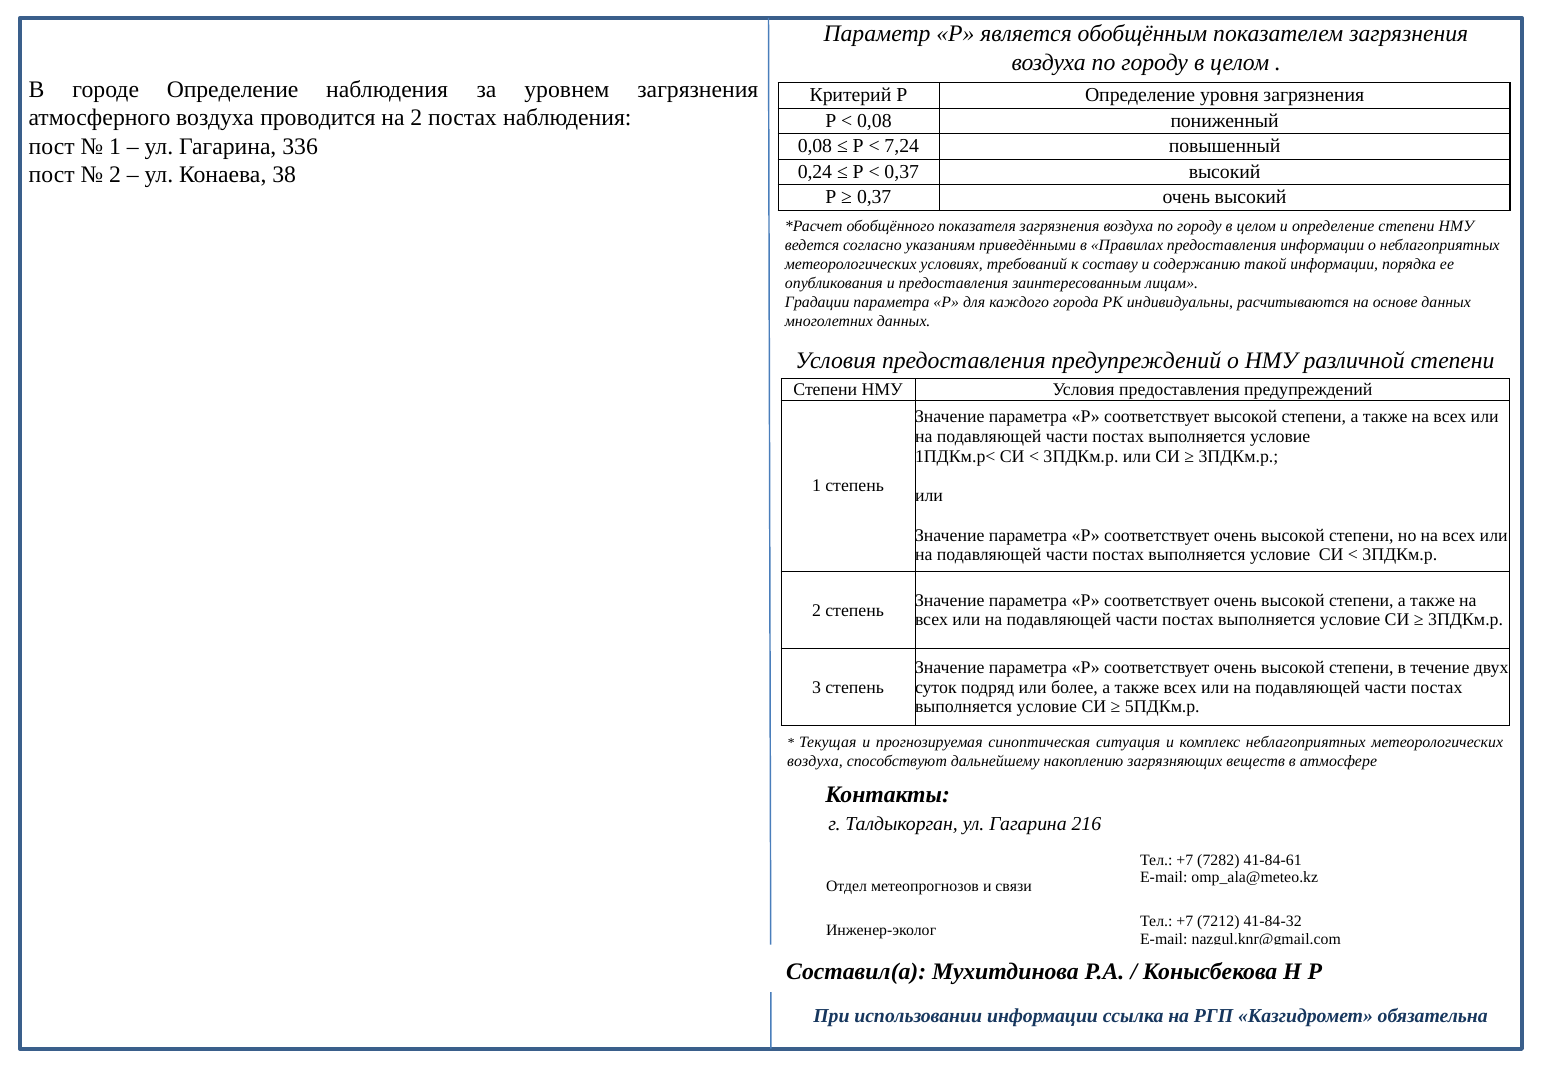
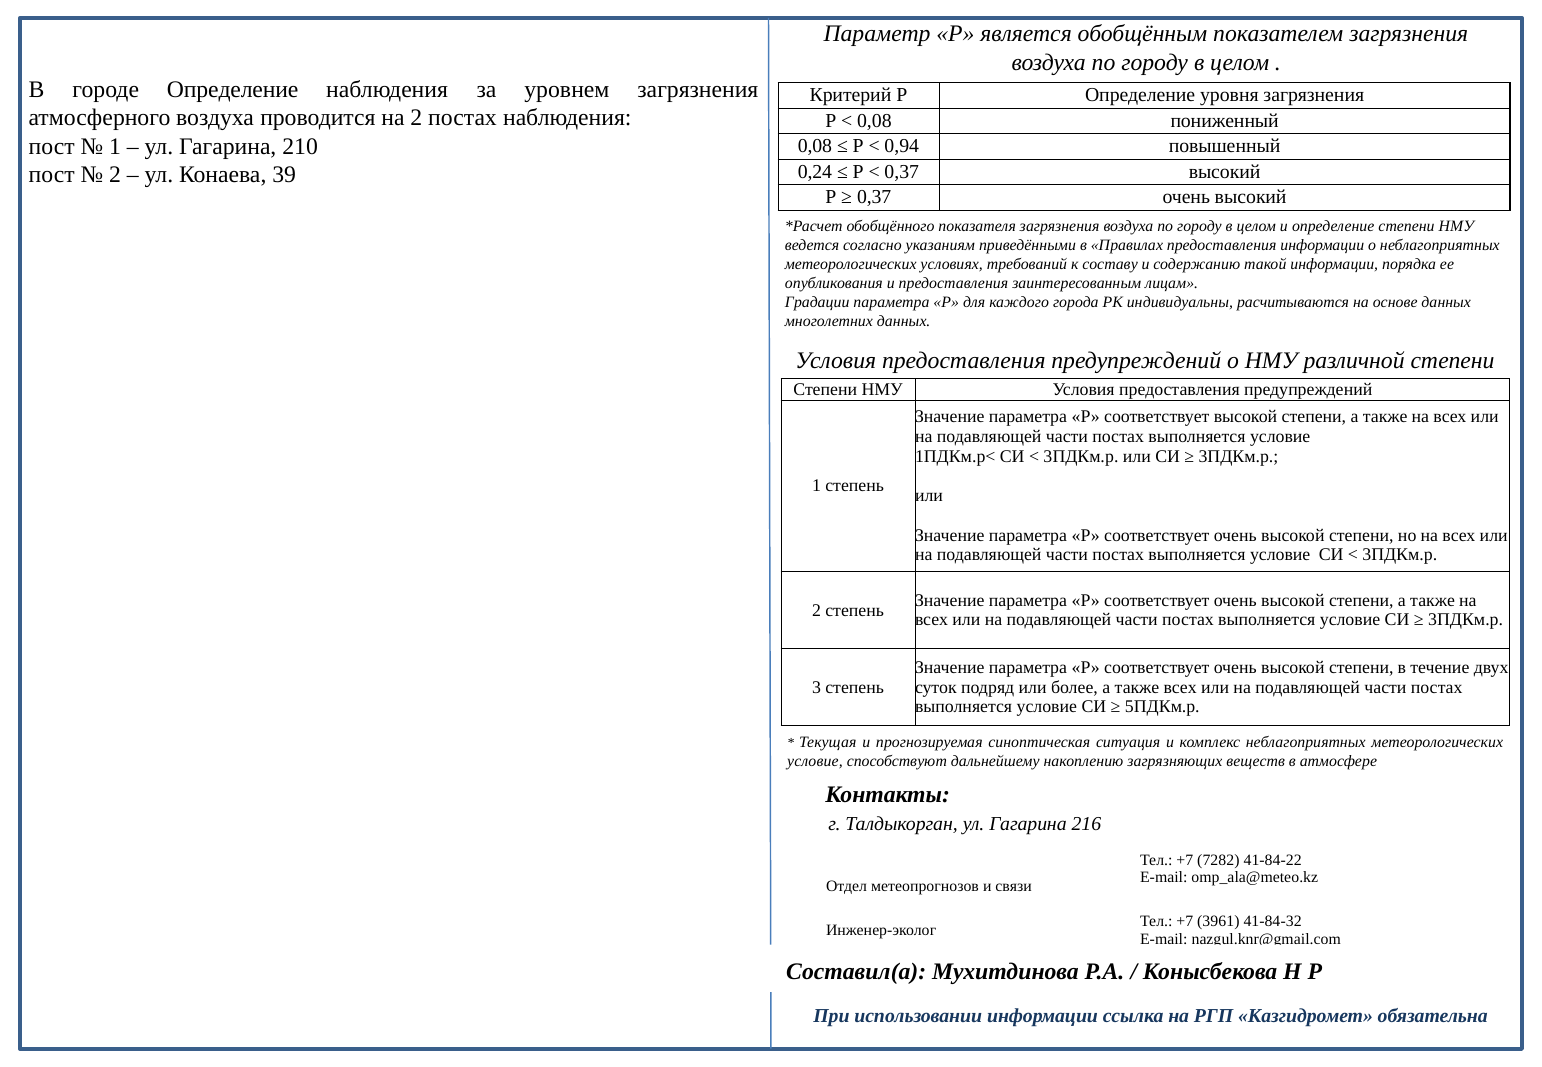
336: 336 -> 210 (300, 147)
7,24: 7,24 -> 0,94 (902, 146)
38: 38 -> 39 (284, 175)
воздуха: воздуха -> условие (815, 762)
41-84-61: 41-84-61 -> 41-84-22 (1273, 861)
7212: 7212 -> 3961 (1218, 922)
